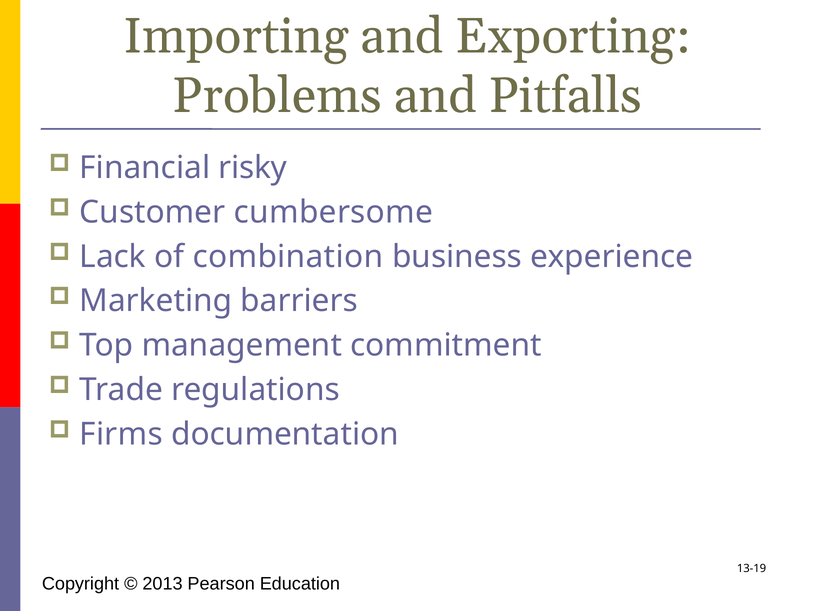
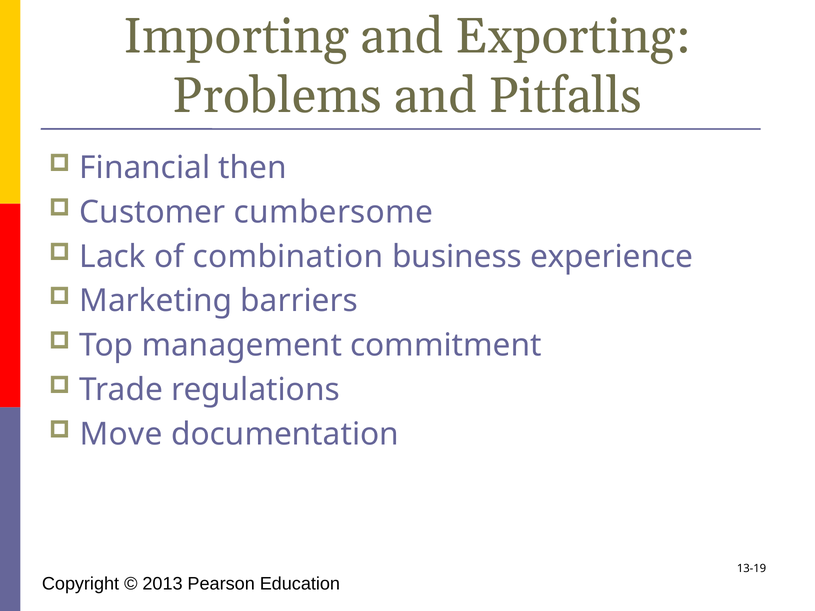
risky: risky -> then (253, 168)
Firms: Firms -> Move (121, 434)
